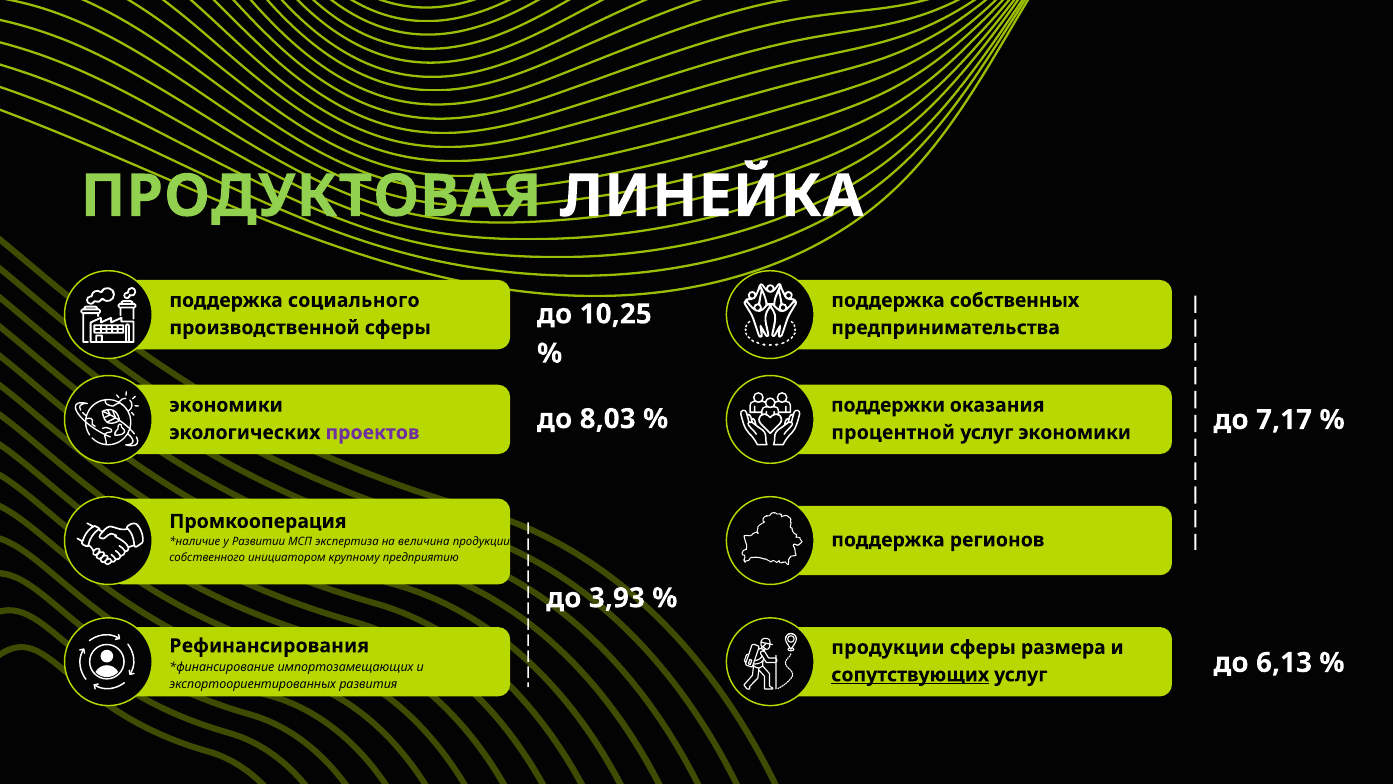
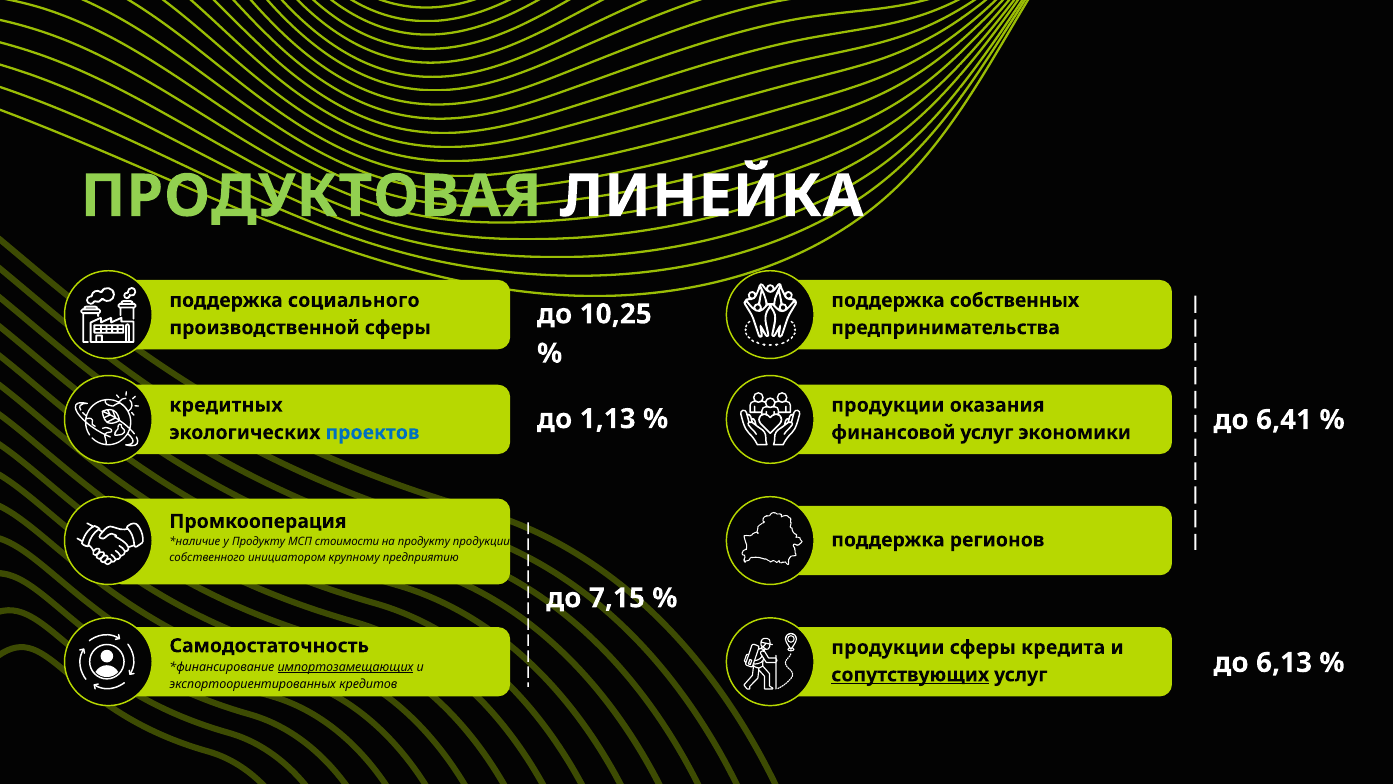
экономики: экономики -> кредитных (226, 405)
поддержки: поддержки -> продукции (888, 405)
8,03: 8,03 -> 1,13 (608, 419)
7,17: 7,17 -> 6,41 (1284, 420)
проектов colour: purple -> blue (372, 432)
процентной: процентной -> финансовой (893, 432)
у Развитии: Развитии -> Продукту (259, 542)
экспертиза: экспертиза -> стоимости (347, 542)
на величина: величина -> продукту (424, 542)
3,93: 3,93 -> 7,15 (617, 598)
Рефинансирования: Рефинансирования -> Самодостаточность (269, 645)
размера: размера -> кредита (1063, 647)
импортозамещающих underline: none -> present (345, 667)
развития: развития -> кредитов (368, 684)
